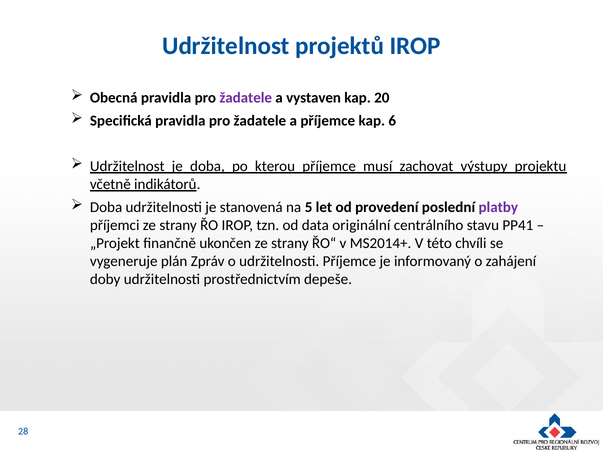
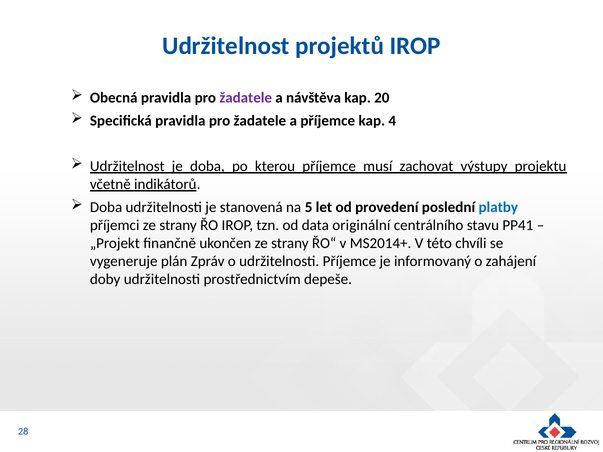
vystaven: vystaven -> návštěva (314, 98)
6: 6 -> 4 (392, 121)
platby colour: purple -> blue (498, 207)
